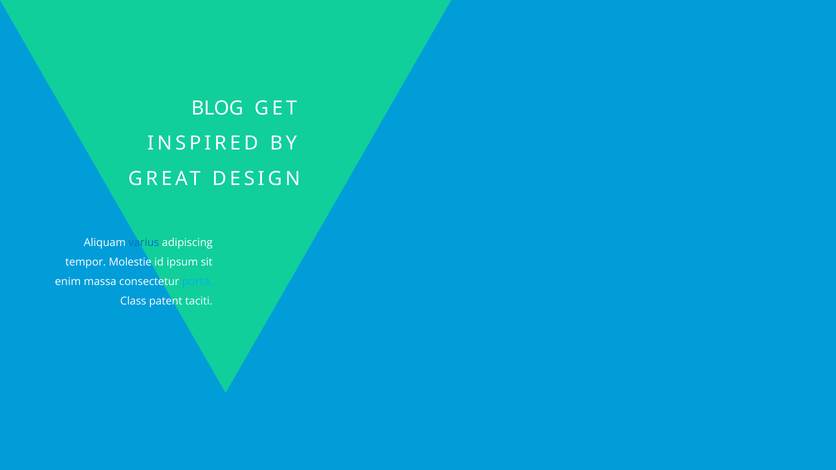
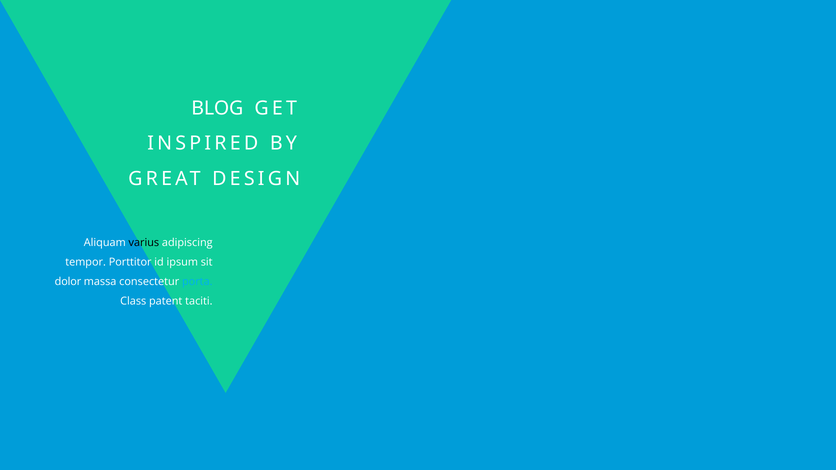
varius colour: blue -> black (144, 243)
Molestie: Molestie -> Porttitor (130, 262)
enim: enim -> dolor (68, 282)
